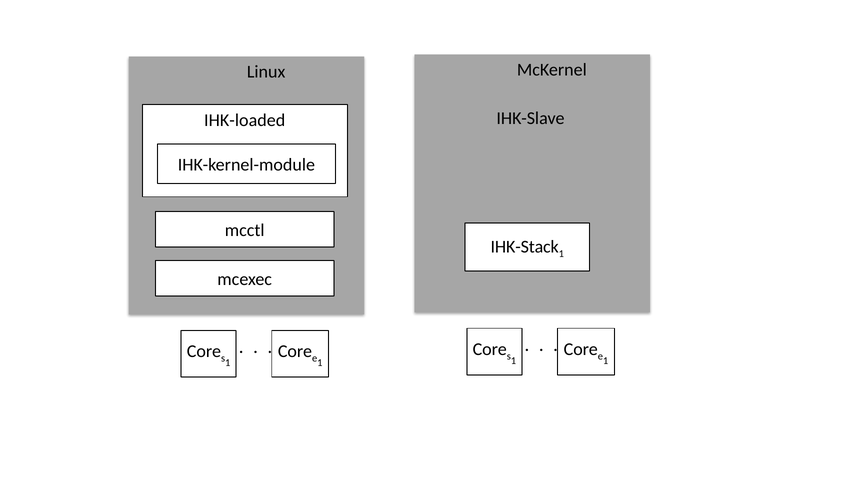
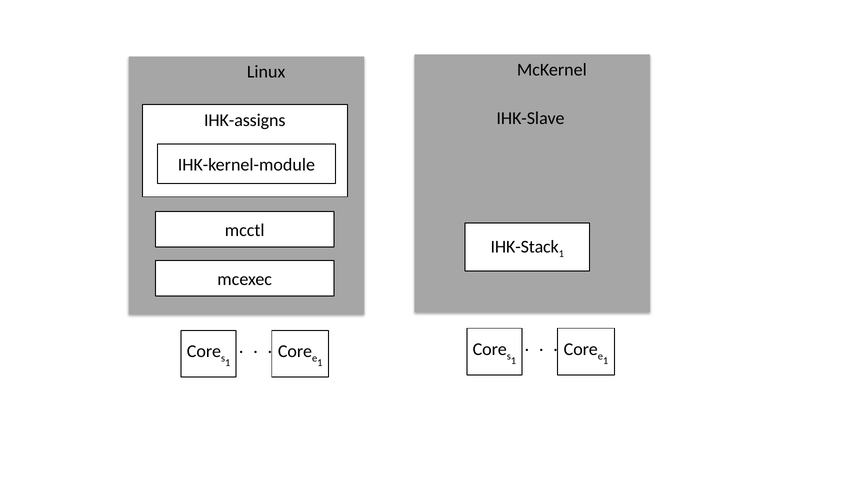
IHK-loaded: IHK-loaded -> IHK-assigns (245, 120)
